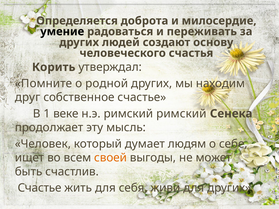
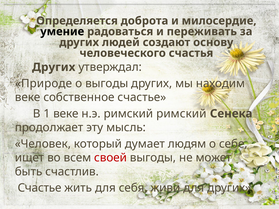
Корить: Корить -> Других (54, 67)
Помните: Помните -> Природе (44, 84)
о родной: родной -> выгоды (107, 84)
друг: друг -> веке (28, 97)
своей colour: orange -> red (111, 158)
